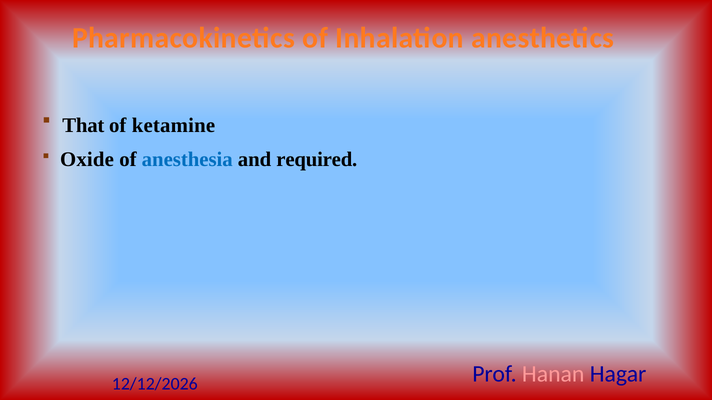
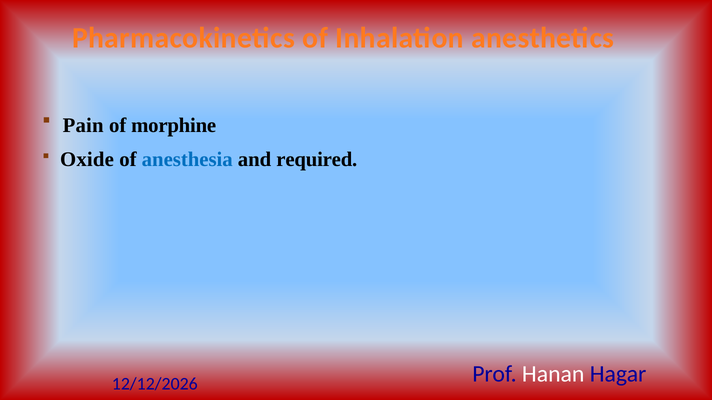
That: That -> Pain (83, 125)
ketamine: ketamine -> morphine (174, 125)
Hanan colour: pink -> white (553, 374)
